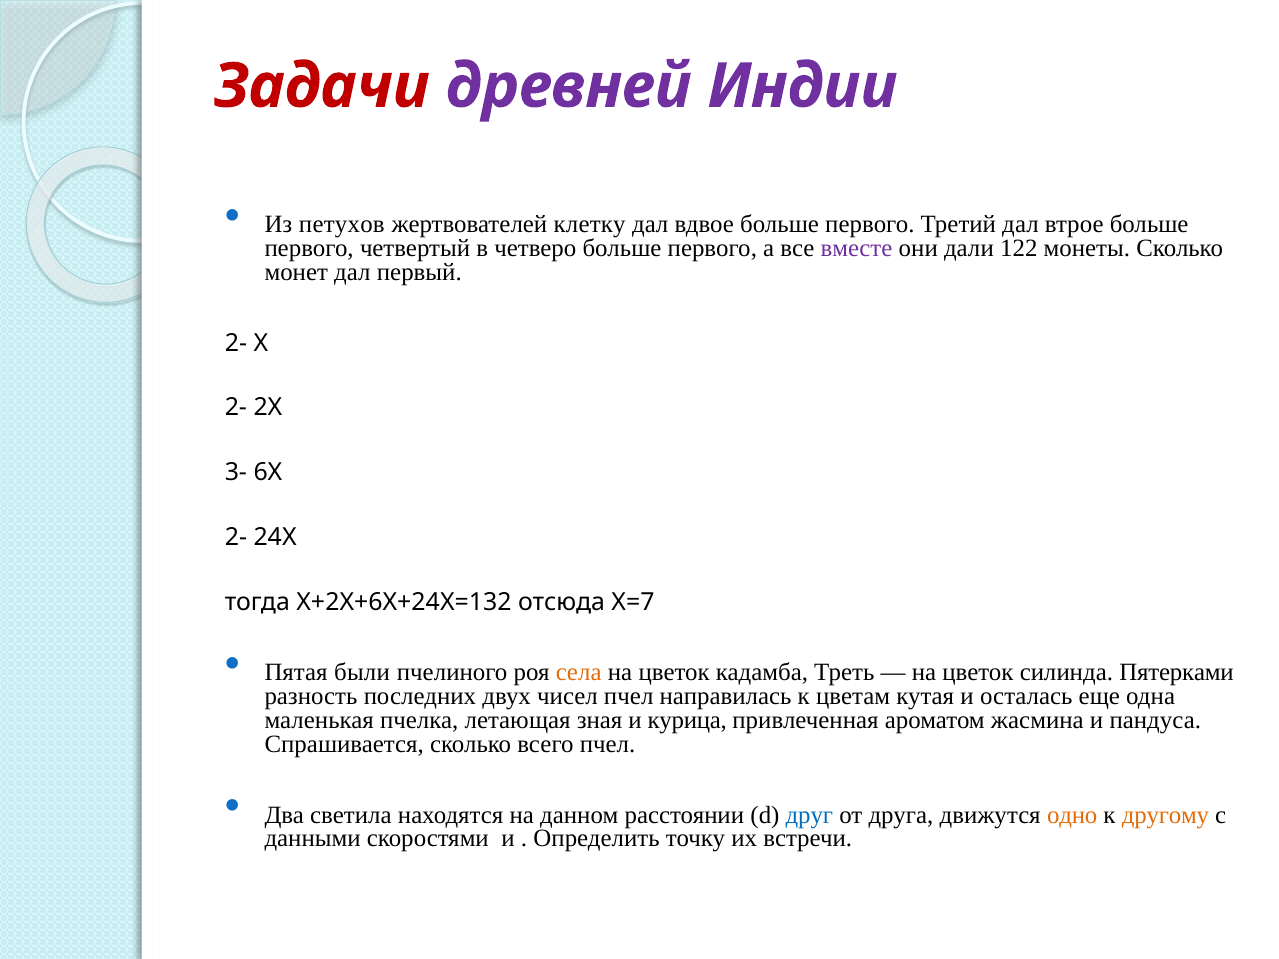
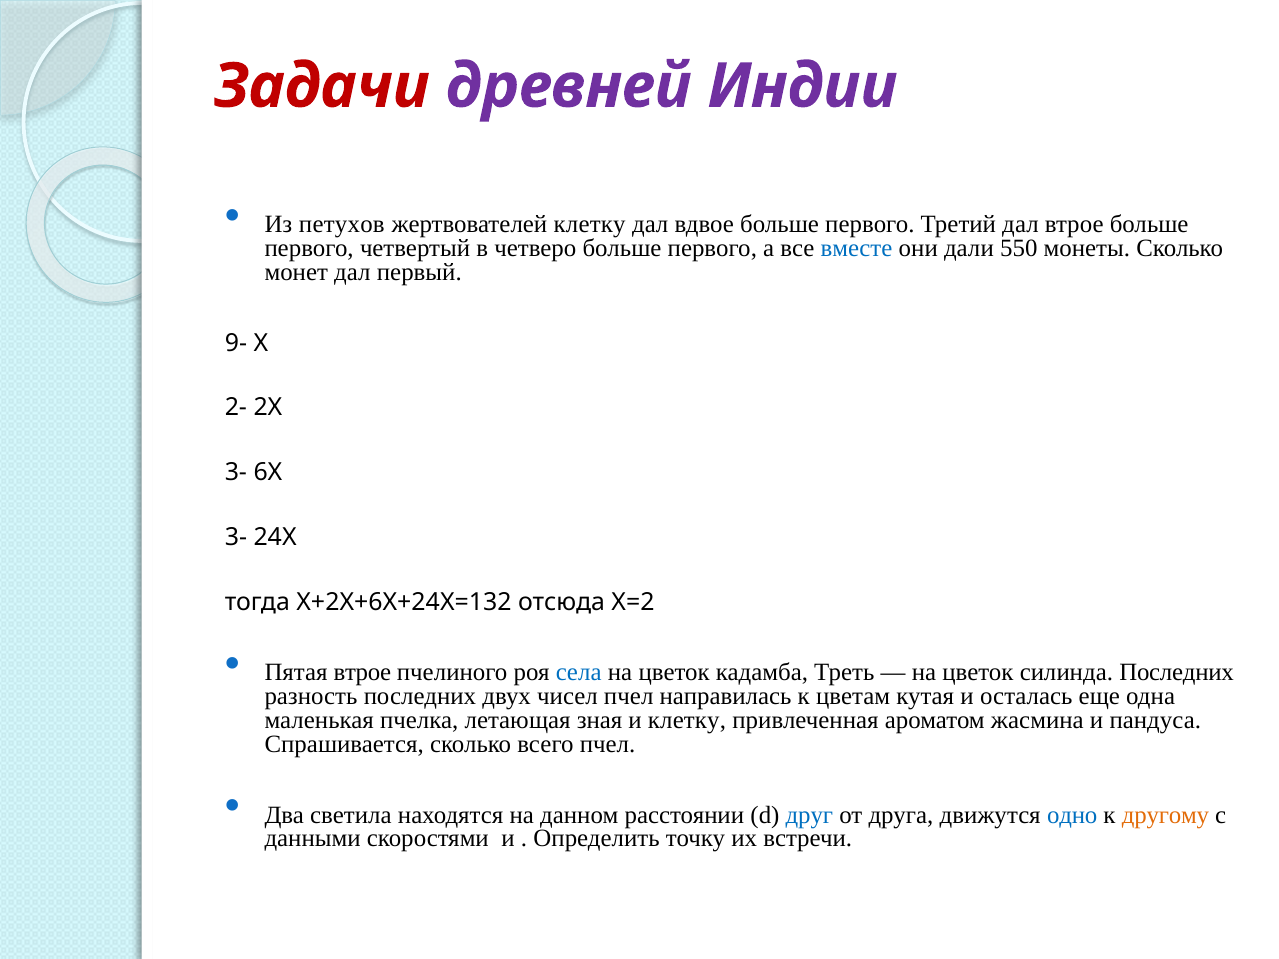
вместе colour: purple -> blue (857, 248)
122: 122 -> 550 (1019, 248)
2-: 2- -> 9- (236, 343)
2-: 2- -> 3- (236, 537)
Х=7: Х=7 -> Х=2 (633, 602)
Пятая были: были -> втрое (362, 673)
села colour: orange -> blue (579, 673)
силинда Пятерками: Пятерками -> Последних (1177, 673)
и курица: курица -> клетку (687, 720)
одно colour: orange -> blue (1072, 815)
